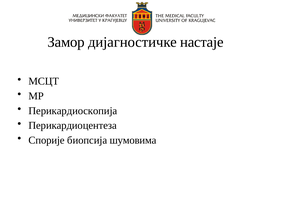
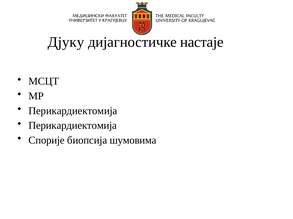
Замор: Замор -> Дјуку (66, 42)
Перикардиоскопија: Перикардиоскопија -> Пeрикардиектомија (73, 111)
Перикардиоцентеза: Перикардиоцентеза -> Пeрикардиектомија (73, 126)
